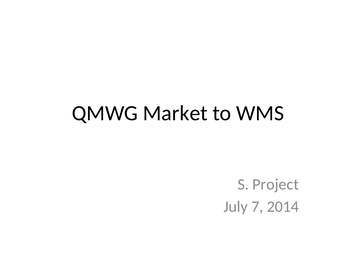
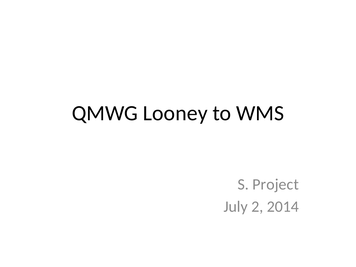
Market: Market -> Looney (175, 113)
7: 7 -> 2 (257, 207)
